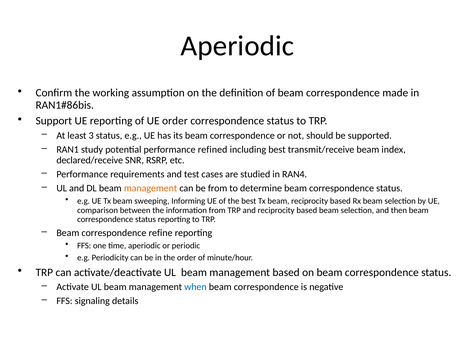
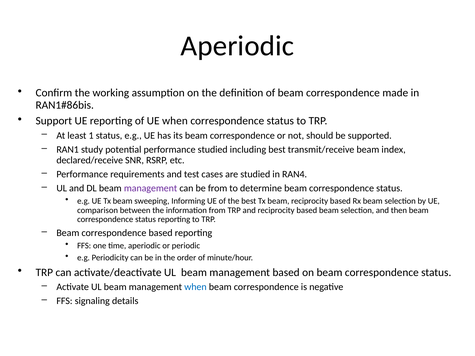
UE order: order -> when (175, 121)
3: 3 -> 1 (91, 136)
performance refined: refined -> studied (213, 150)
management colour: orange -> purple (151, 188)
correspondence refine: refine -> based (161, 233)
